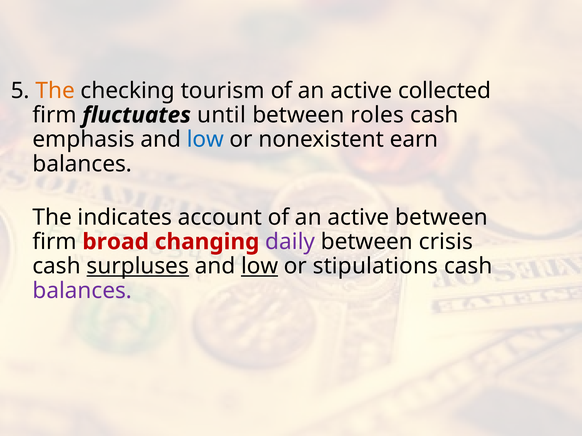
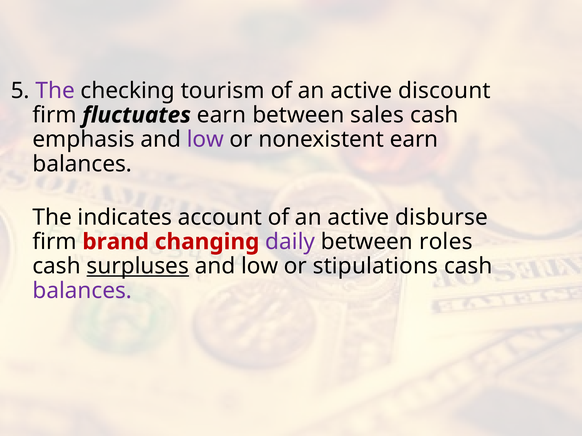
The colour: orange -> purple (55, 91)
collected: collected -> discount (444, 91)
fluctuates until: until -> earn (221, 115)
roles: roles -> sales (377, 115)
low colour: blue -> purple (205, 140)
active between: between -> disburse (441, 218)
broad: broad -> brand (116, 242)
crisis: crisis -> roles (446, 242)
low underline: present -> none (260, 266)
